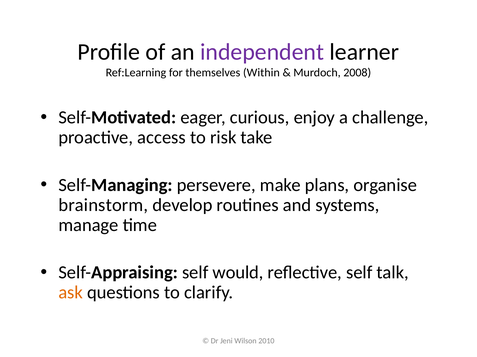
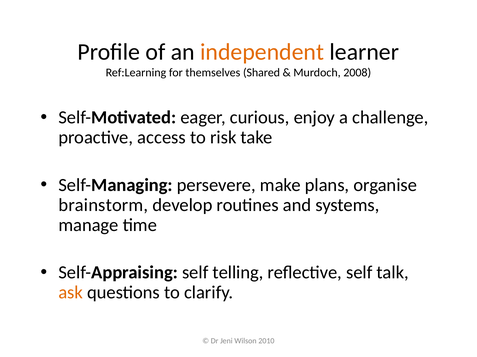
independent colour: purple -> orange (262, 52)
Within: Within -> Shared (261, 73)
would: would -> telling (238, 273)
